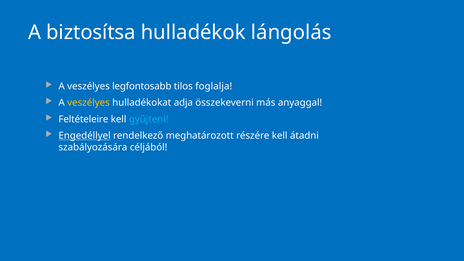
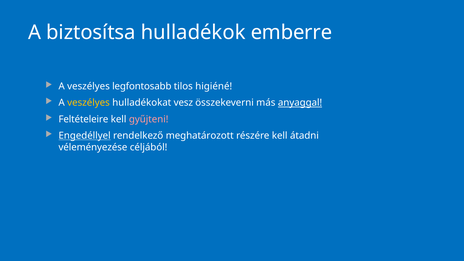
lángolás: lángolás -> emberre (291, 33)
foglalja: foglalja -> higiéné (214, 86)
adja: adja -> vesz (183, 103)
anyaggal underline: none -> present (300, 103)
gyűjteni colour: light blue -> pink (149, 119)
szabályozására: szabályozására -> véleményezése (93, 147)
